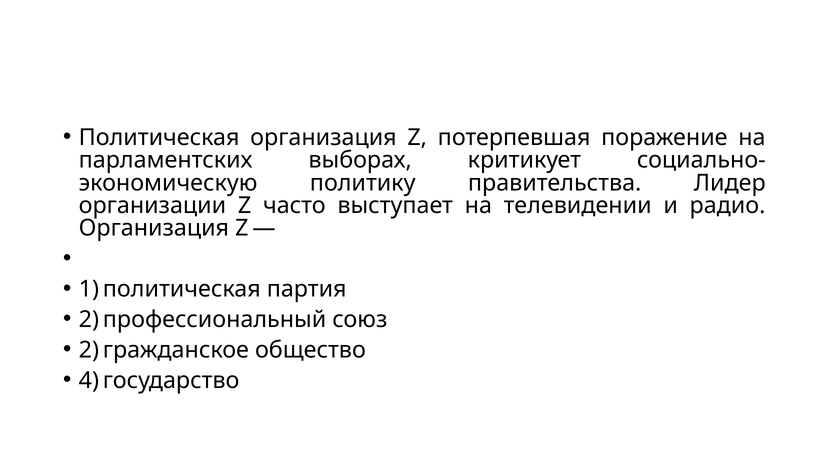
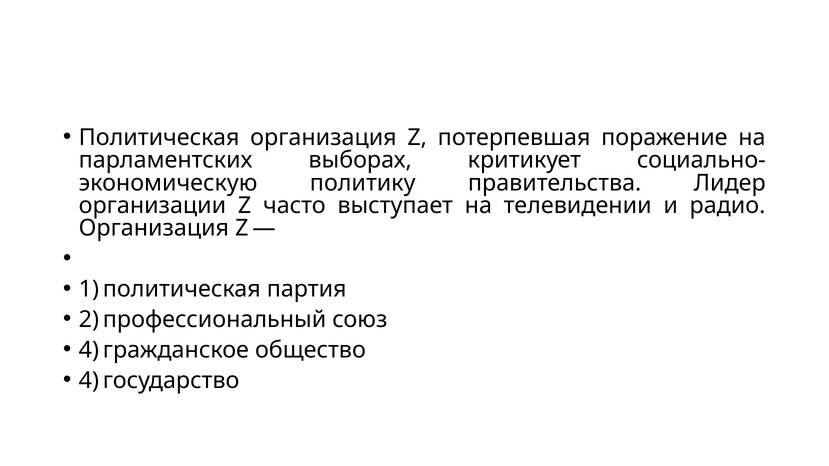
2: 2 -> 4 (89, 350)
